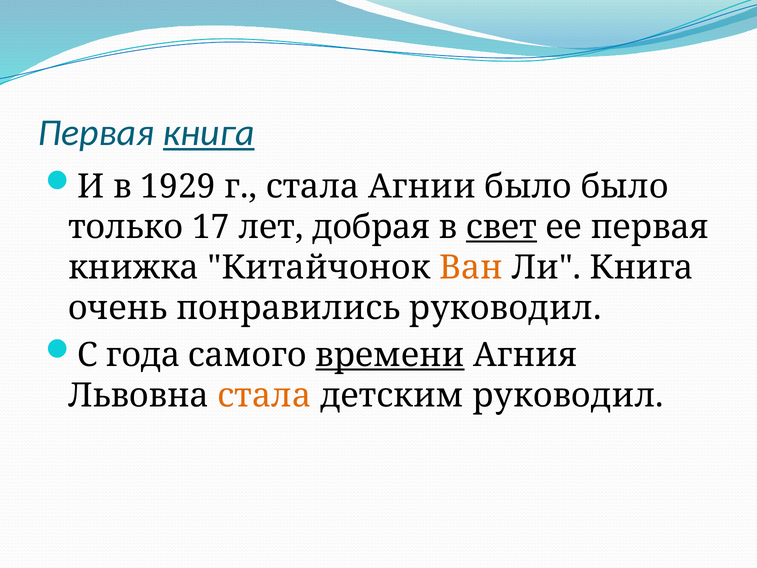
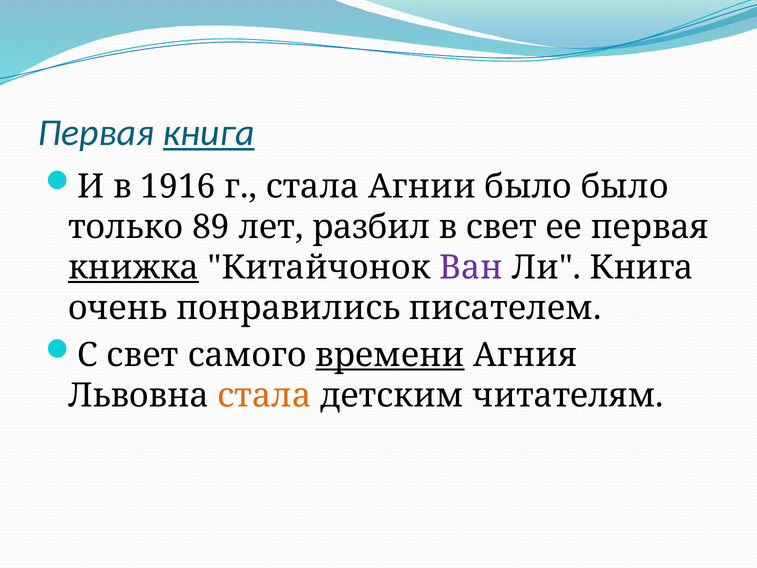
1929: 1929 -> 1916 (178, 187)
17: 17 -> 89 (211, 227)
добрая: добрая -> разбил (371, 227)
свет underline: present -> none (502, 227)
книжка underline: none -> present (134, 267)
Ван colour: orange -> purple (471, 267)
понравились руководил: руководил -> писателем (505, 308)
С года: года -> свет (143, 355)
детским руководил: руководил -> читателям (568, 395)
